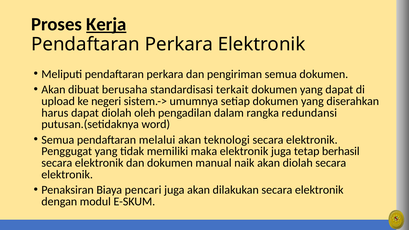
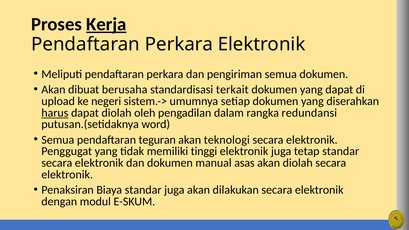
harus underline: none -> present (55, 113)
melalui: melalui -> teguran (157, 140)
maka: maka -> tinggi (204, 151)
tetap berhasil: berhasil -> standar (341, 151)
naik: naik -> asas (244, 163)
Biaya pencari: pencari -> standar (143, 190)
